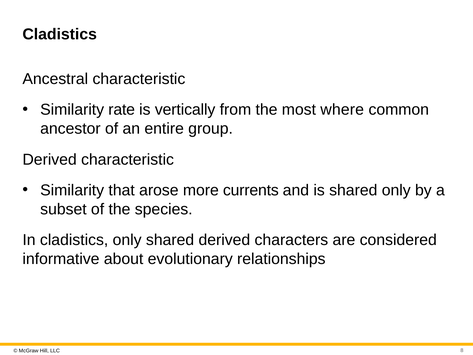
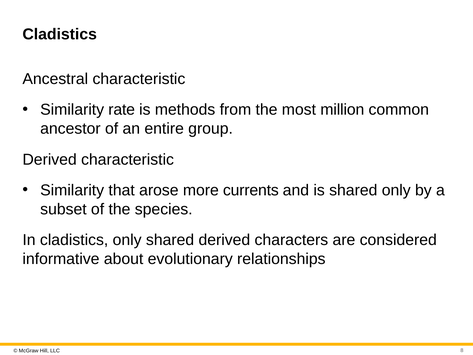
vertically: vertically -> methods (185, 110)
where: where -> million (342, 110)
